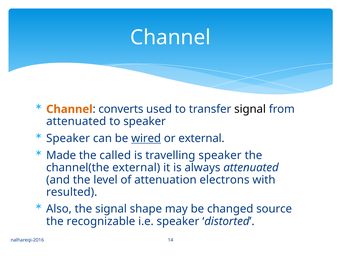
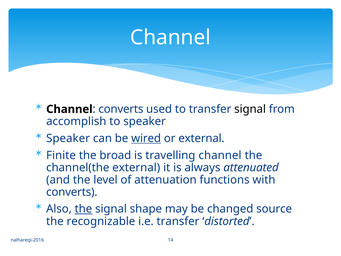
Channel colour: orange -> black (69, 109)
attenuated: attenuated -> accomplish (76, 121)
Made: Made -> Finite (61, 155)
called: called -> broad (115, 155)
travelling speaker: speaker -> channel (220, 155)
electrons: electrons -> functions (225, 180)
resulted: resulted -> converts (72, 192)
the underline: none -> present (83, 209)
i.e speaker: speaker -> transfer (178, 221)
